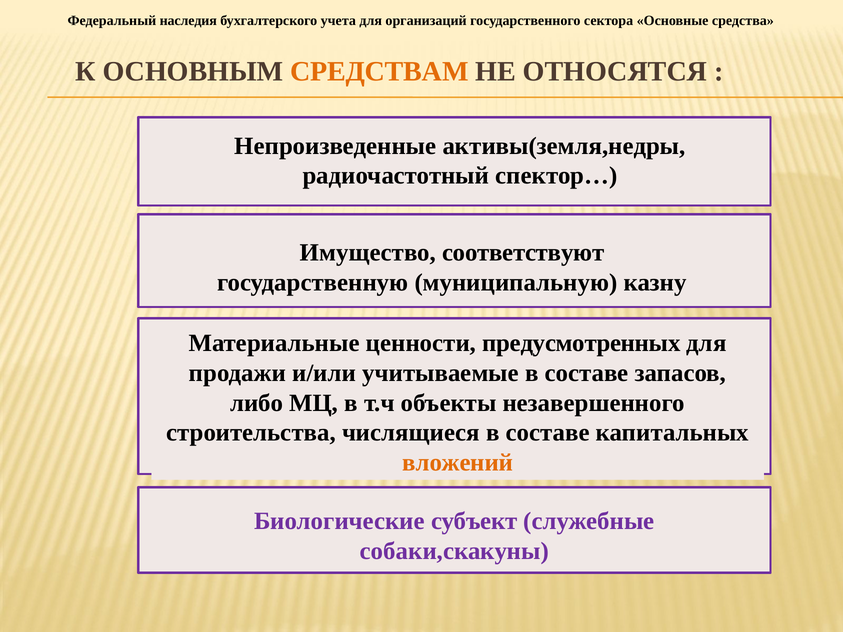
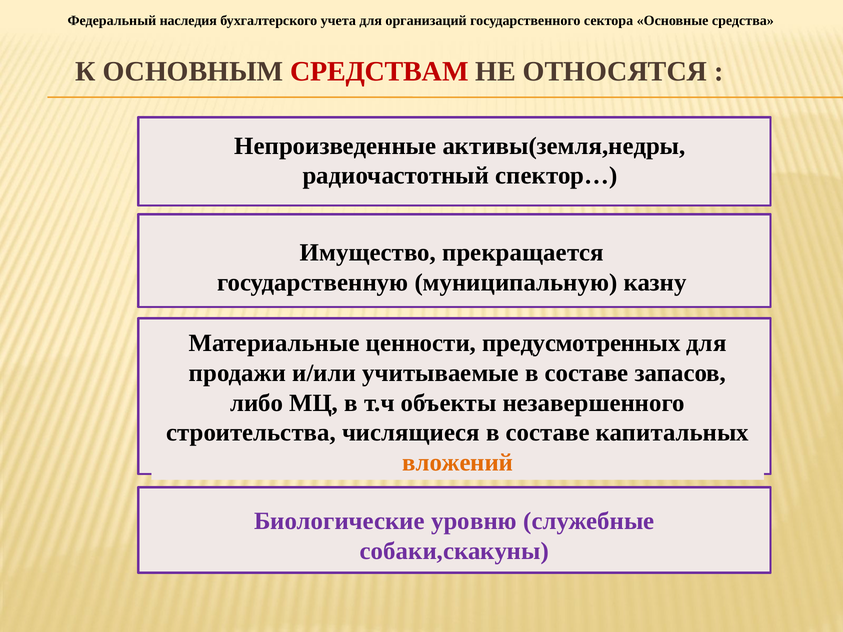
СРЕДСТВАМ colour: orange -> red (379, 72)
соответствуют: соответствуют -> прекращается (523, 253)
субъект: субъект -> уровню (474, 521)
